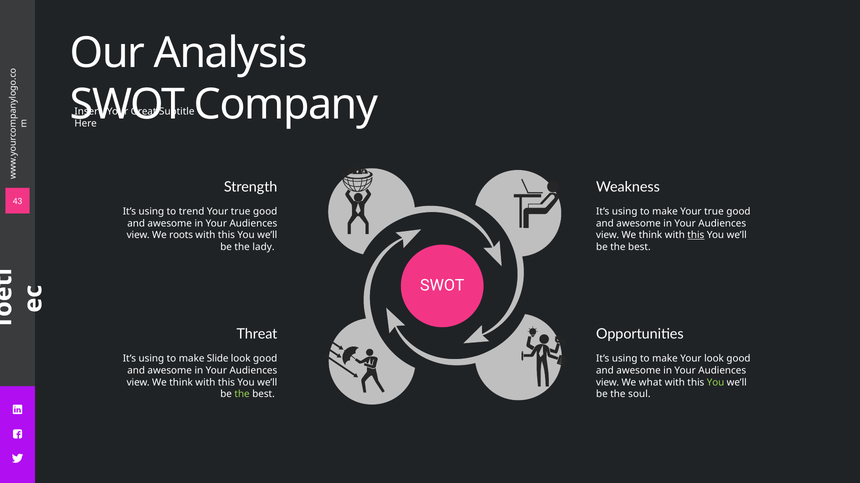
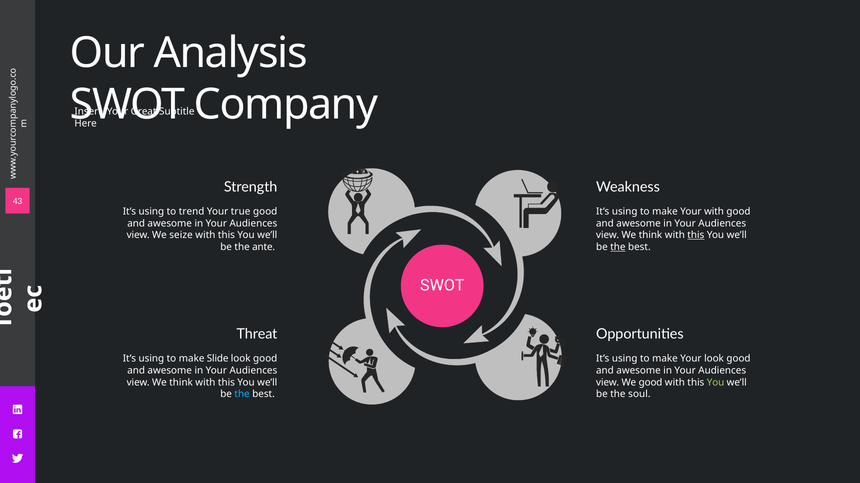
make Your true: true -> with (714, 212)
roots: roots -> seize (181, 235)
lady: lady -> ante (264, 247)
the underline: none -> present (618, 247)
We what: what -> good (651, 383)
the colour: light green -> light blue (242, 395)
